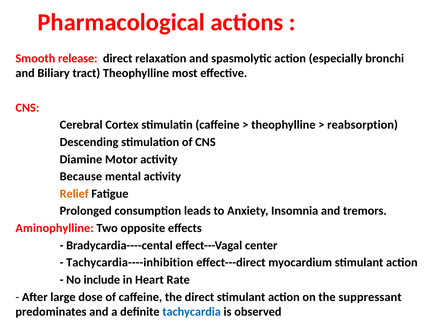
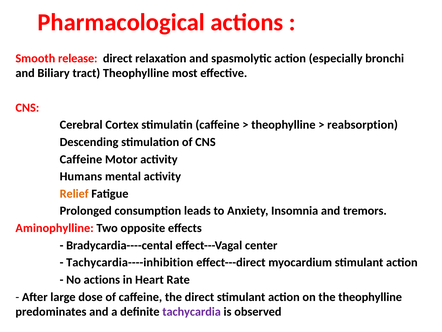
Diamine: Diamine -> Caffeine (81, 159)
Because: Because -> Humans (81, 176)
No include: include -> actions (102, 279)
the suppressant: suppressant -> theophylline (370, 297)
tachycardia colour: blue -> purple (192, 311)
